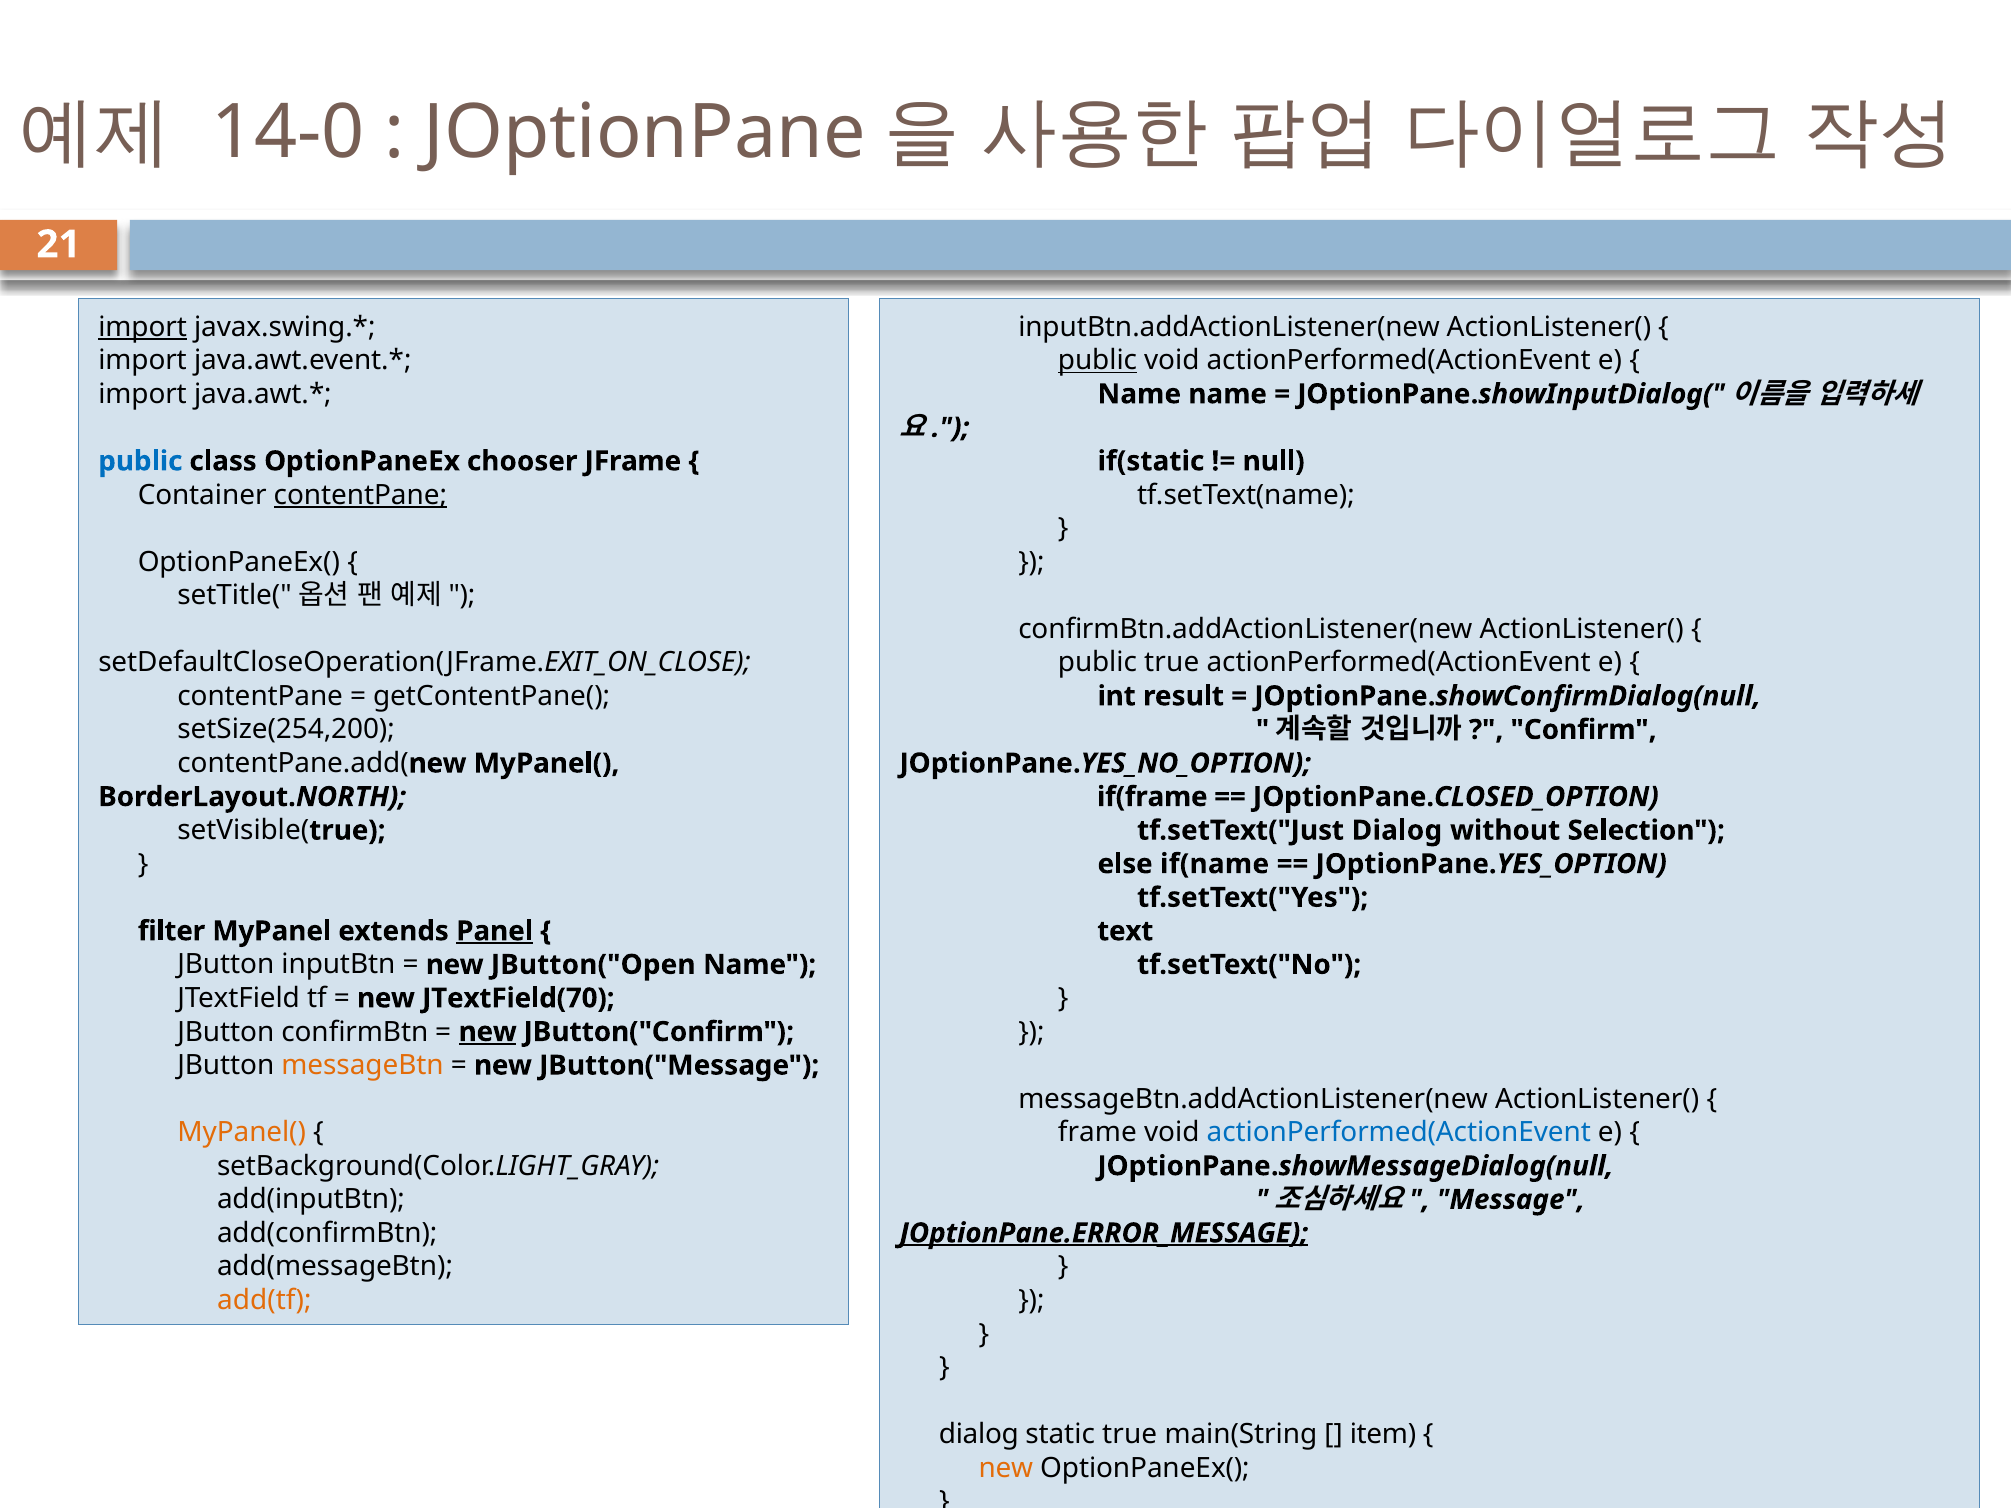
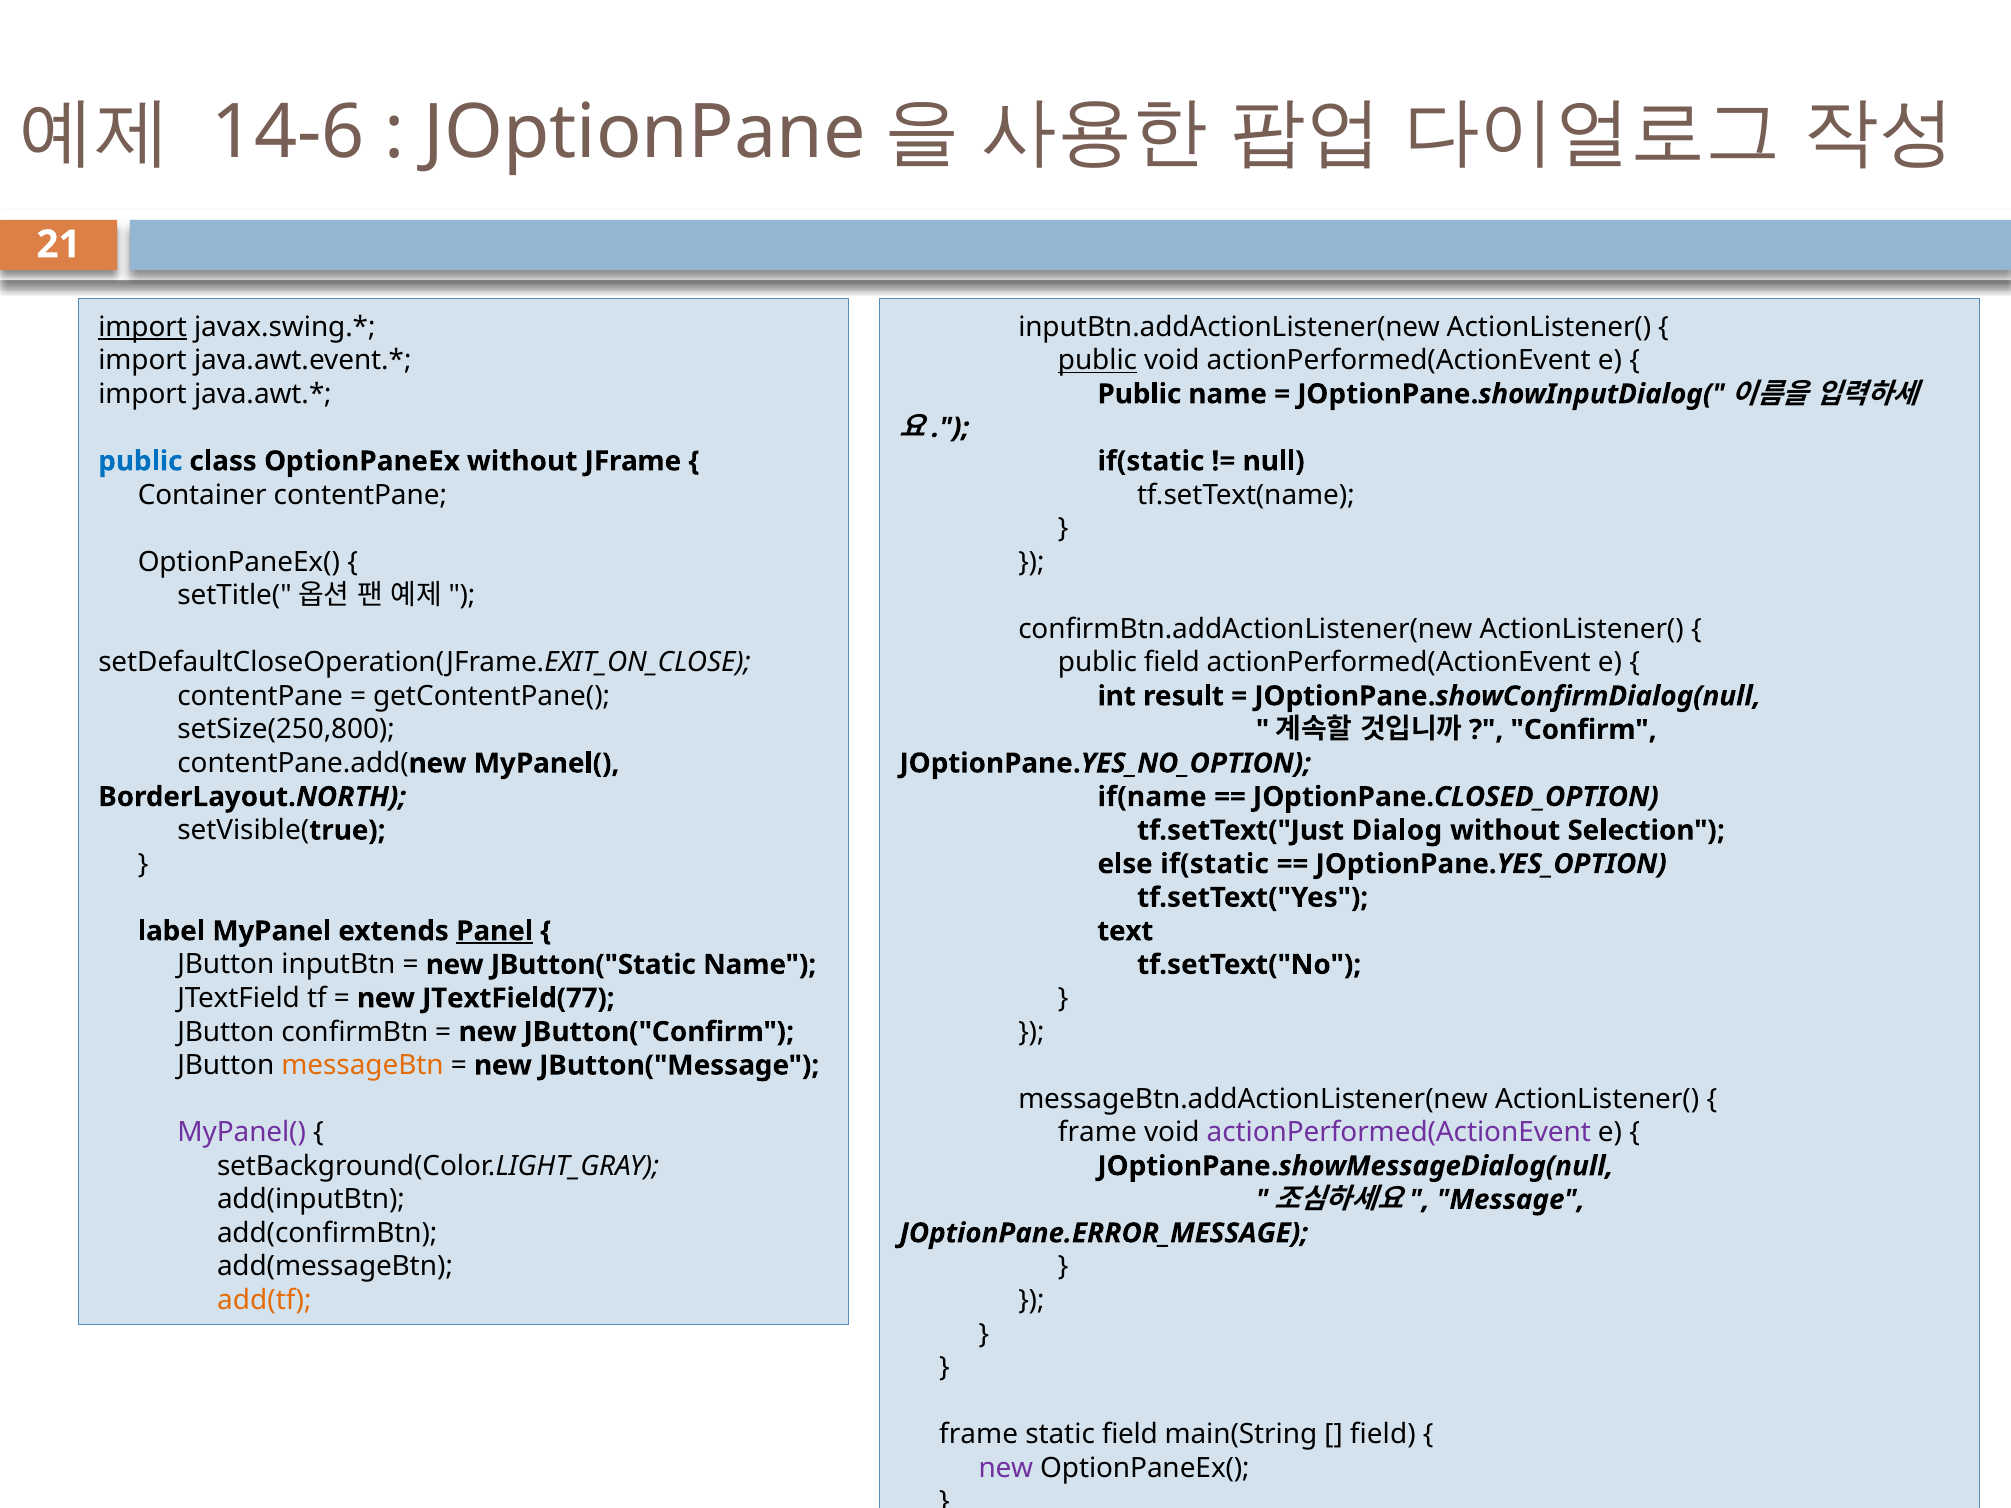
14-0: 14-0 -> 14-6 (288, 132)
Name: Name -> Public (1139, 394)
OptionPaneEx chooser: chooser -> without (522, 461)
contentPane underline: present -> none (360, 495)
public true: true -> field (1172, 663)
setSize(254,200: setSize(254,200 -> setSize(250,800 (286, 730)
if(frame: if(frame -> if(name (1152, 797)
else if(name: if(name -> if(static (1215, 864)
filter: filter -> label (171, 931)
JButton("Open: JButton("Open -> JButton("Static (593, 965)
JTextField(70: JTextField(70 -> JTextField(77 (518, 998)
new underline: present -> none (488, 1032)
MyPanel( colour: orange -> purple (242, 1133)
actionPerformed(ActionEvent colour: blue -> purple (1399, 1133)
JOptionPane.ERROR_MESSAGE underline: present -> none (1104, 1233)
dialog: dialog -> frame (979, 1435)
static true: true -> field (1130, 1435)
item: item -> field (1383, 1435)
new colour: orange -> purple (1006, 1468)
